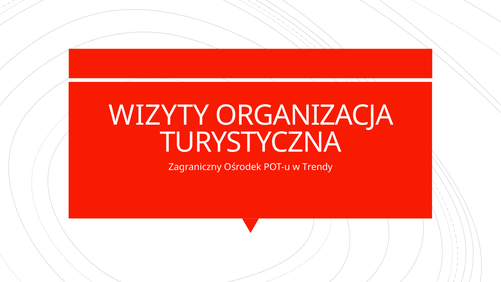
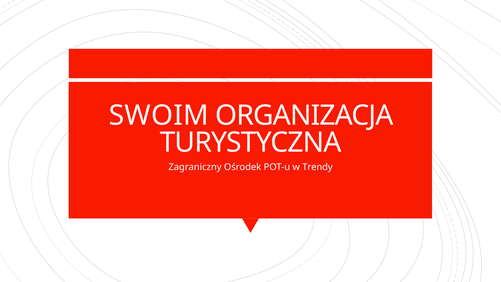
WIZYTY: WIZYTY -> SWOIM (159, 115)
